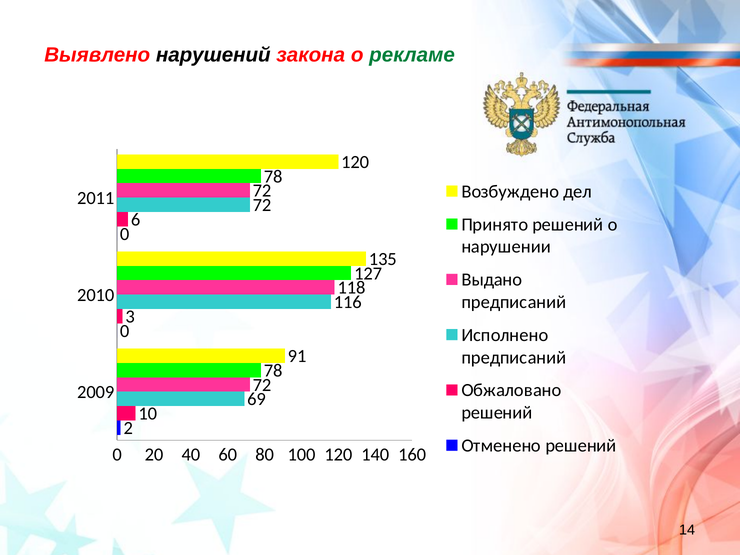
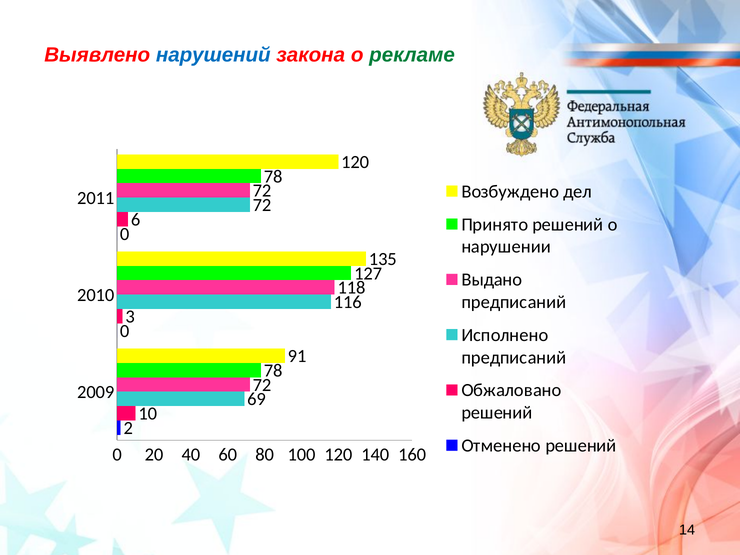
нарушений colour: black -> blue (213, 55)
